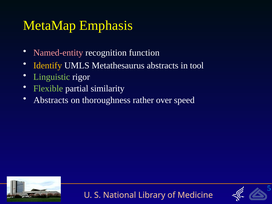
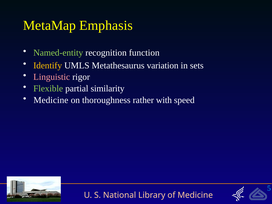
Named-entity colour: pink -> light green (58, 53)
Metathesaurus abstracts: abstracts -> variation (163, 65)
tool: tool -> sets (197, 65)
Linguistic colour: light green -> pink (52, 77)
Abstracts: Abstracts -> Medicine (51, 100)
over: over -> with (164, 100)
